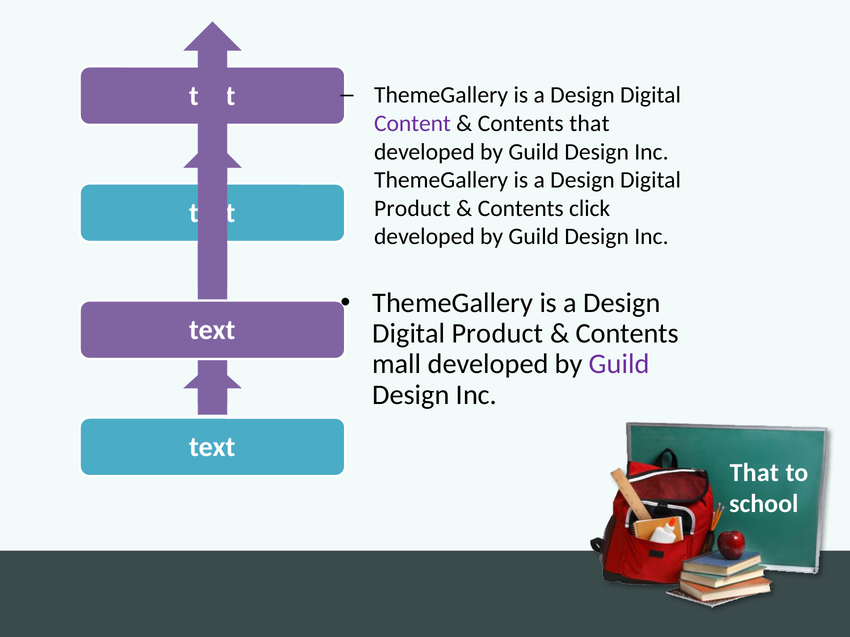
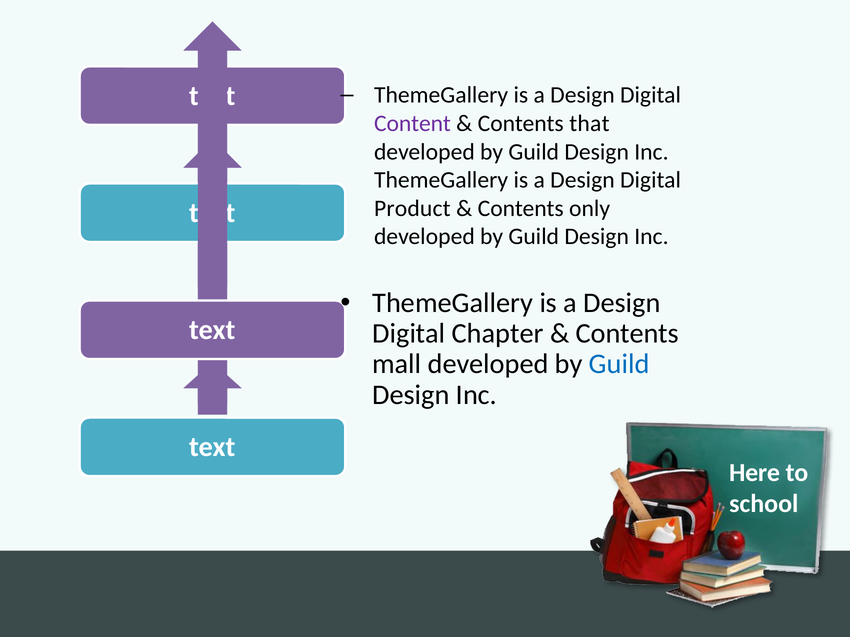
click: click -> only (590, 209)
Product: Product -> Chapter (498, 334)
Guild colour: purple -> blue (619, 364)
That: That -> Here (755, 473)
